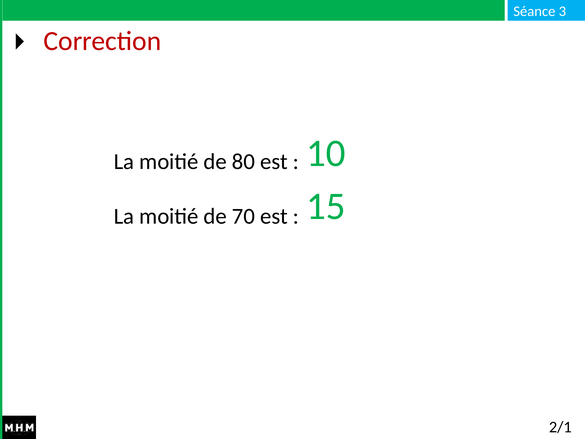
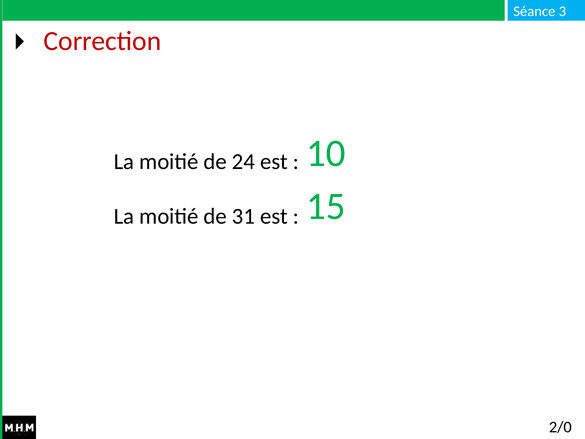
80: 80 -> 24 (243, 161)
70: 70 -> 31 (243, 216)
2/1: 2/1 -> 2/0 (560, 427)
